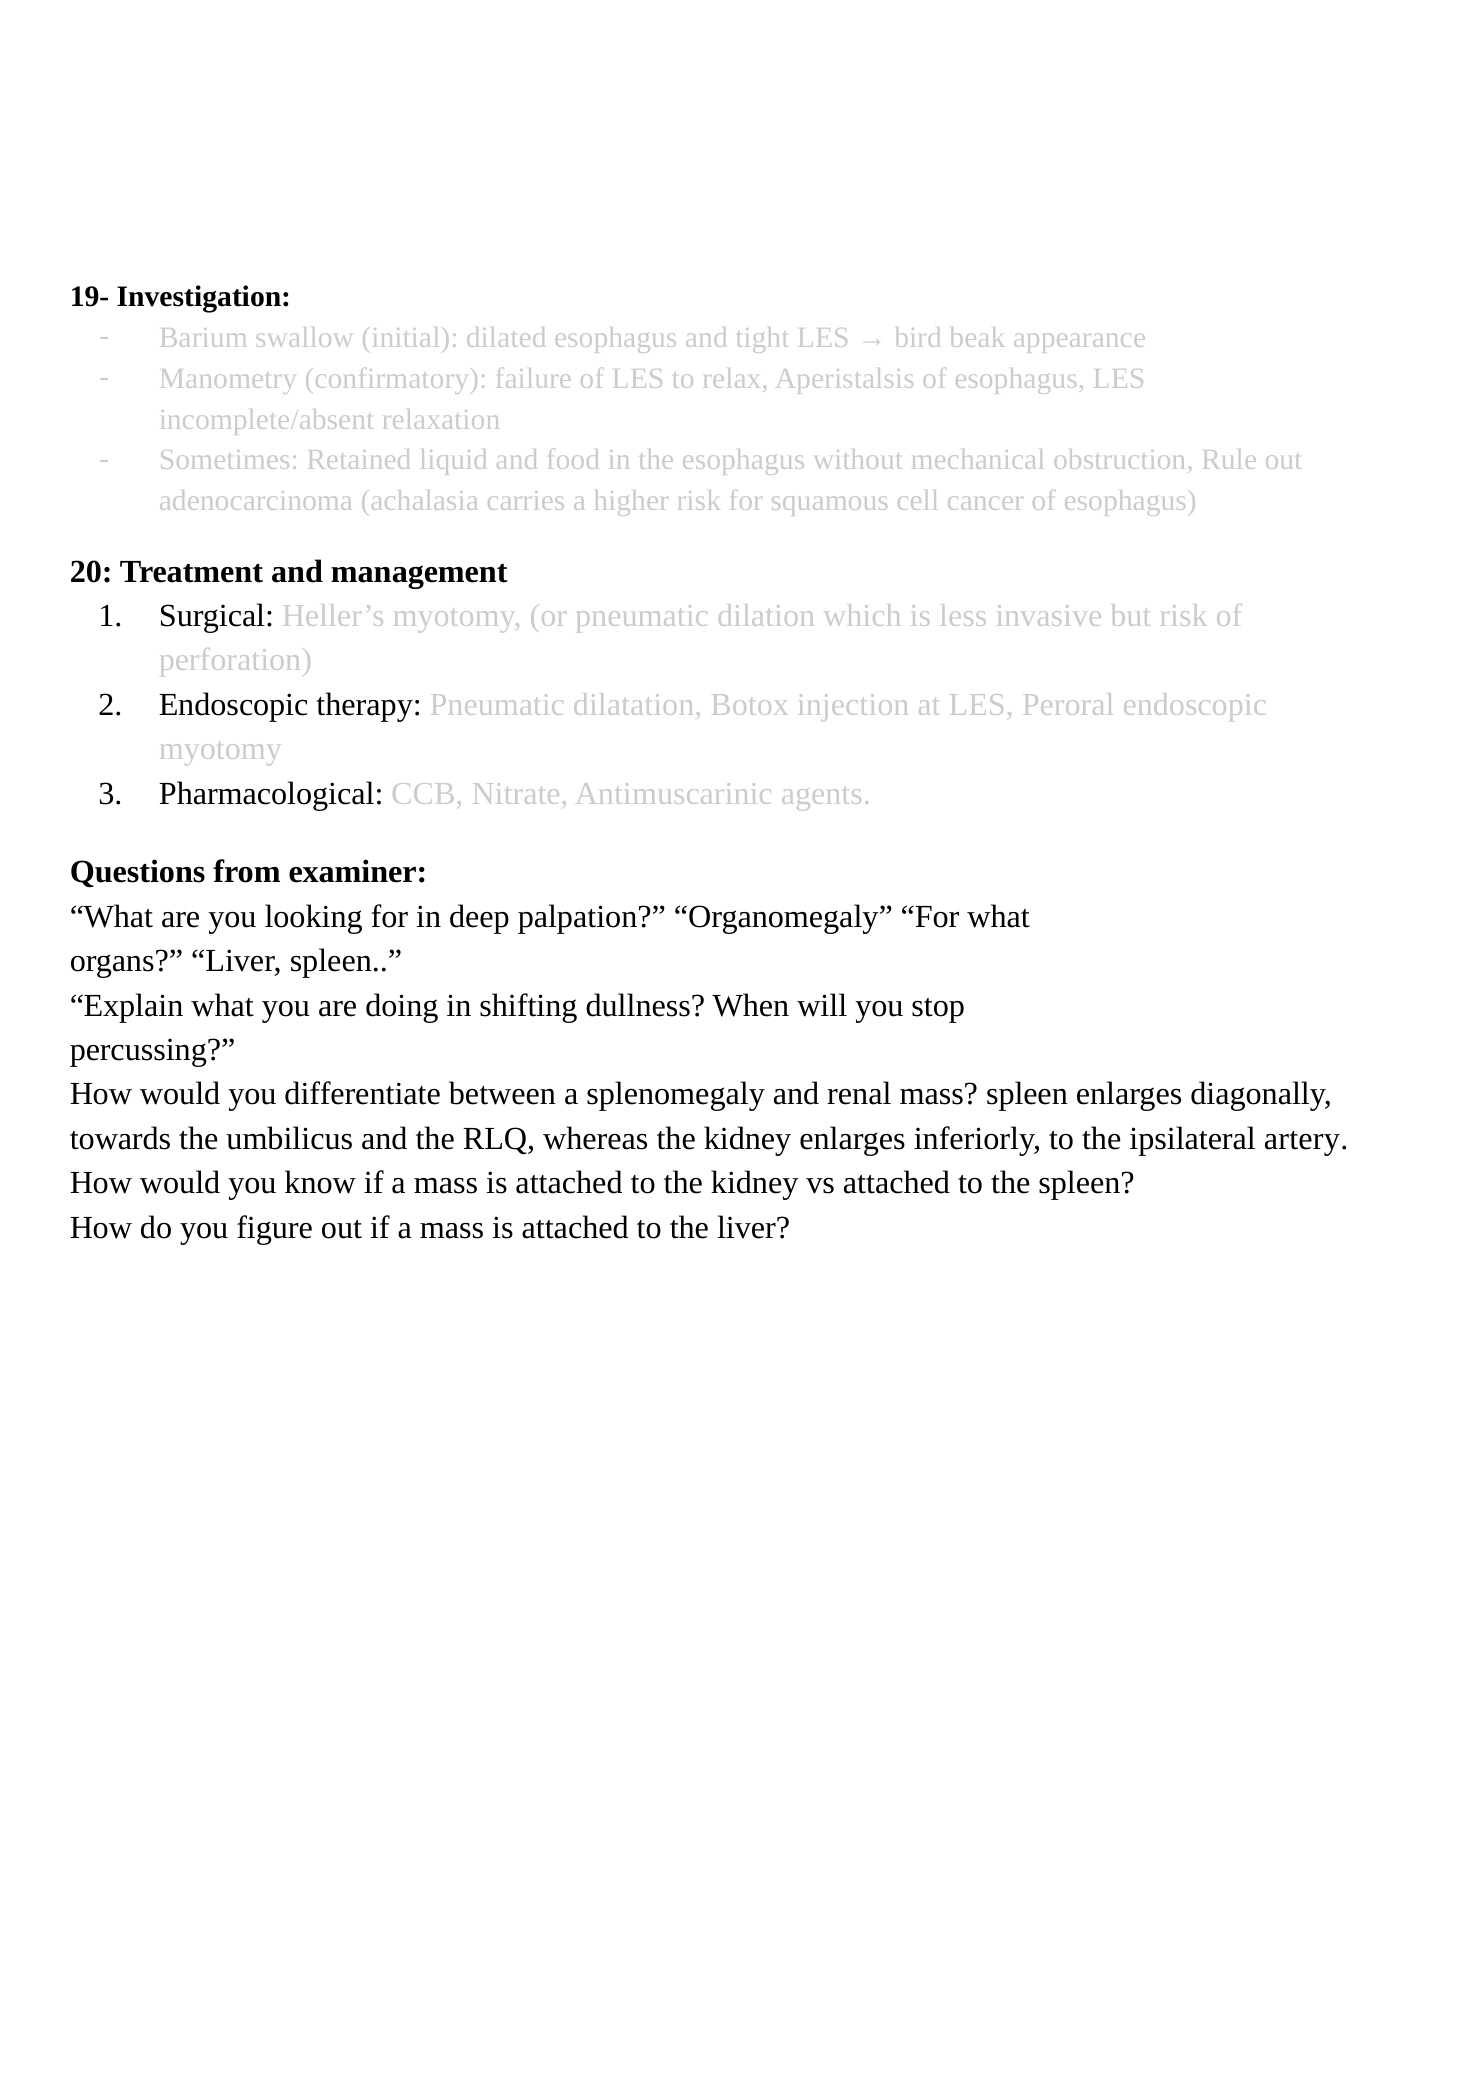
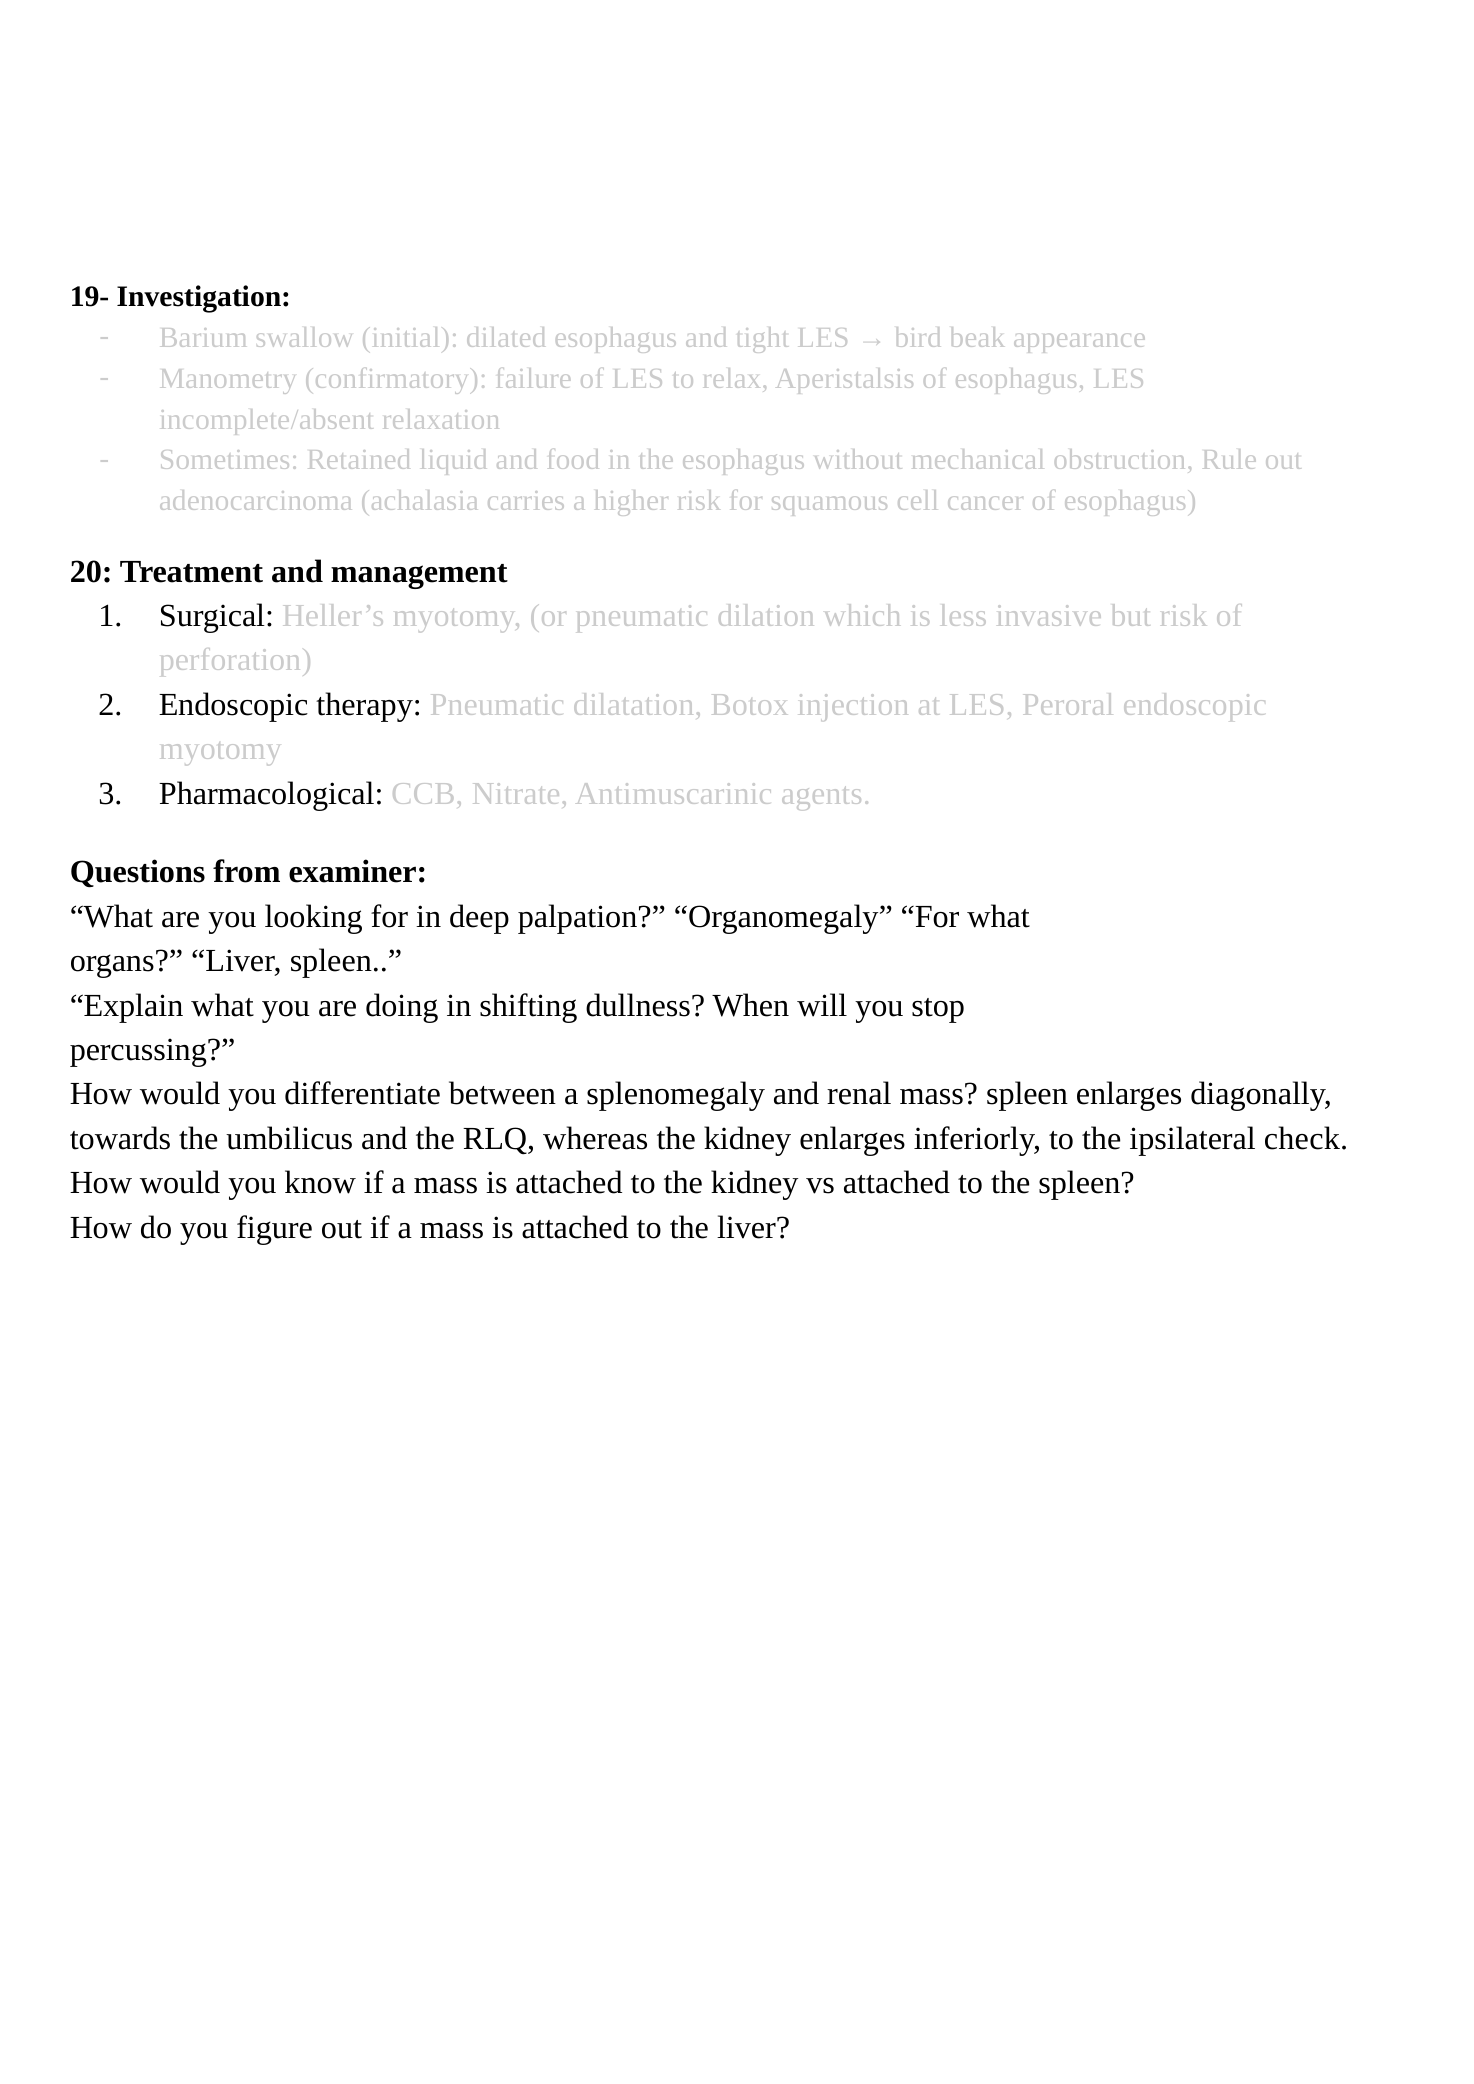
artery: artery -> check (1306, 1139)
